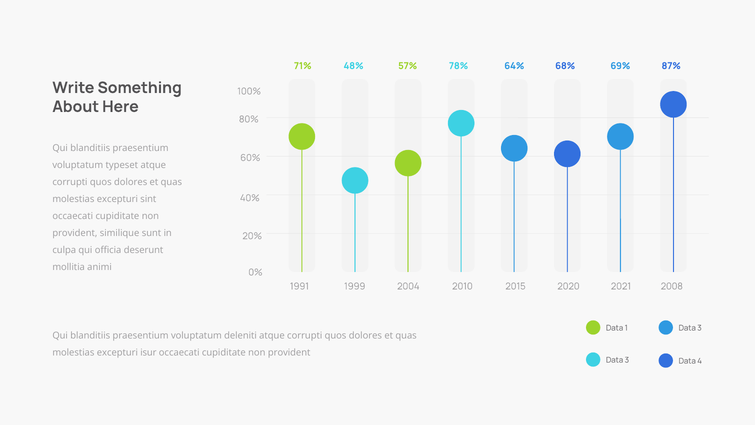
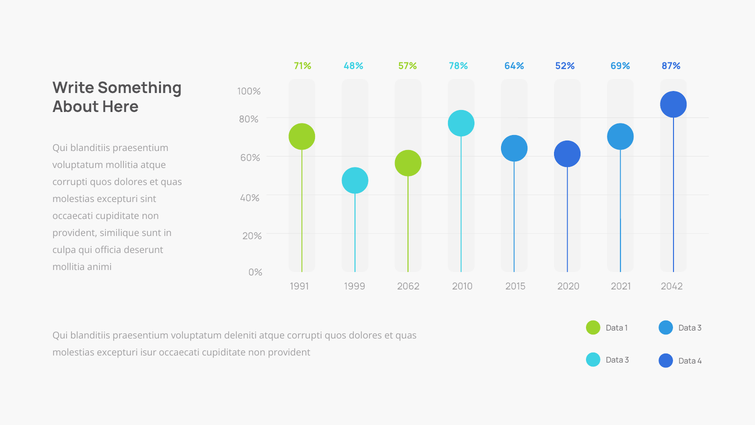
68%: 68% -> 52% (565, 66)
voluptatum typeset: typeset -> mollitia (122, 165)
2004: 2004 -> 2062 (408, 286)
2008: 2008 -> 2042 (672, 286)
